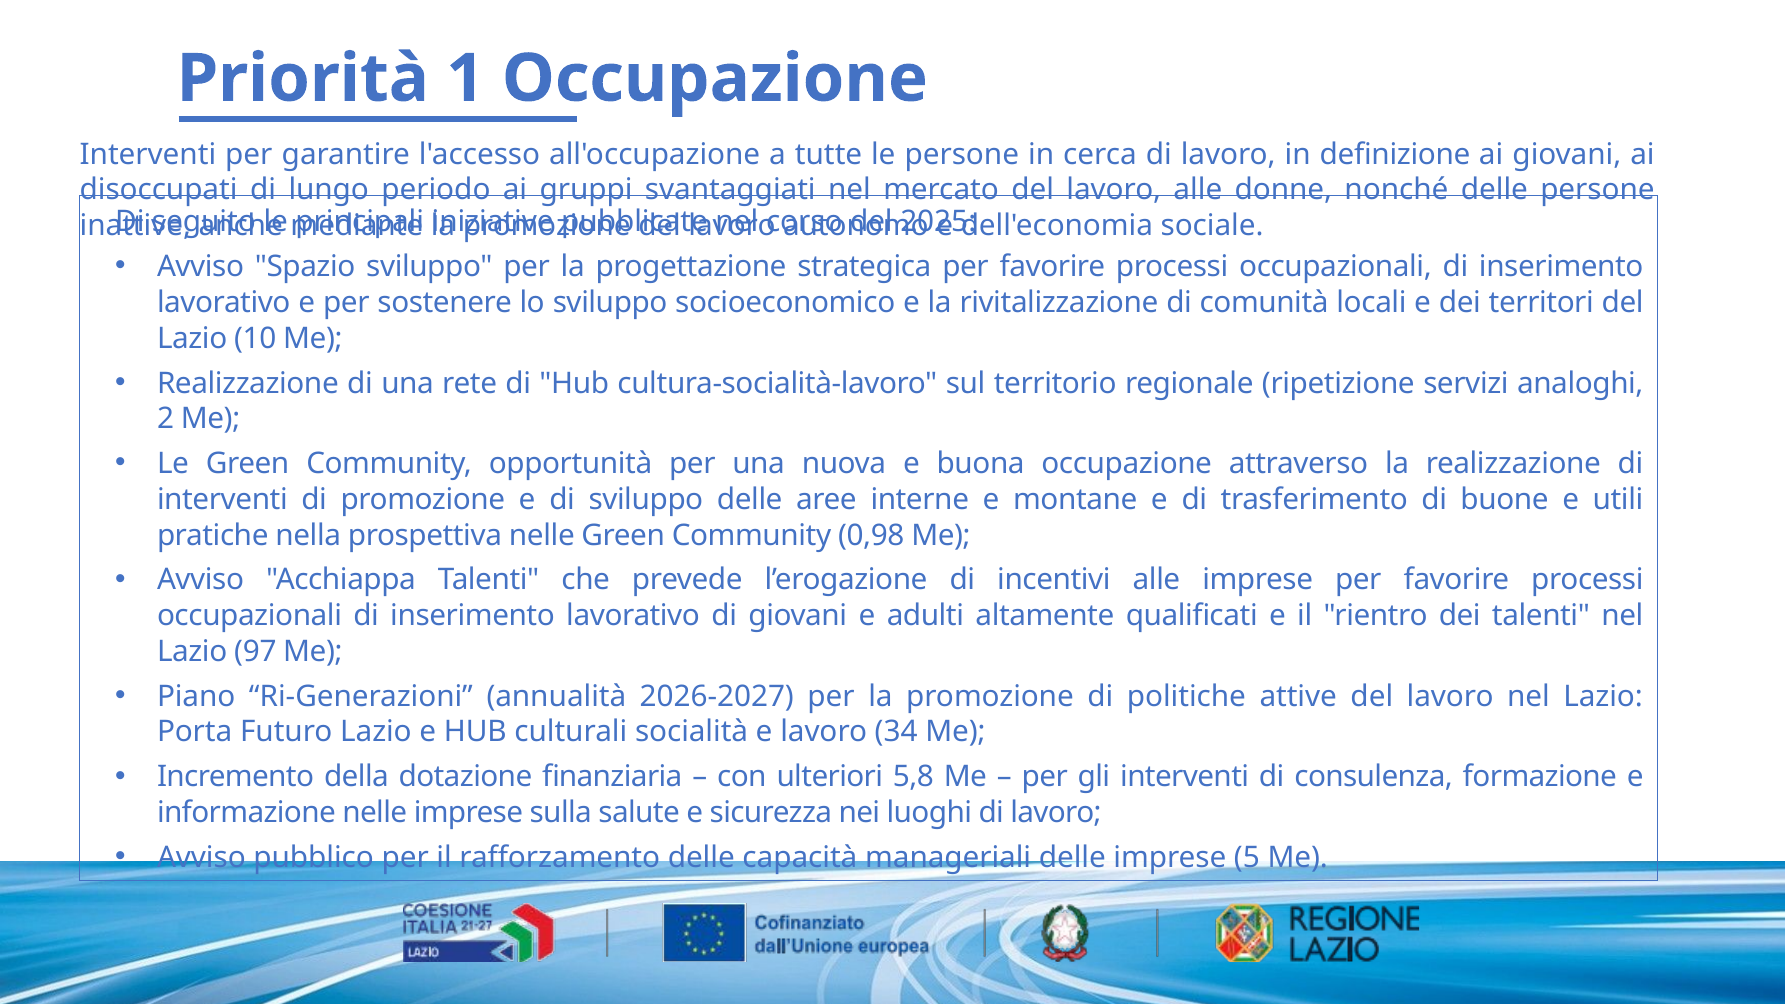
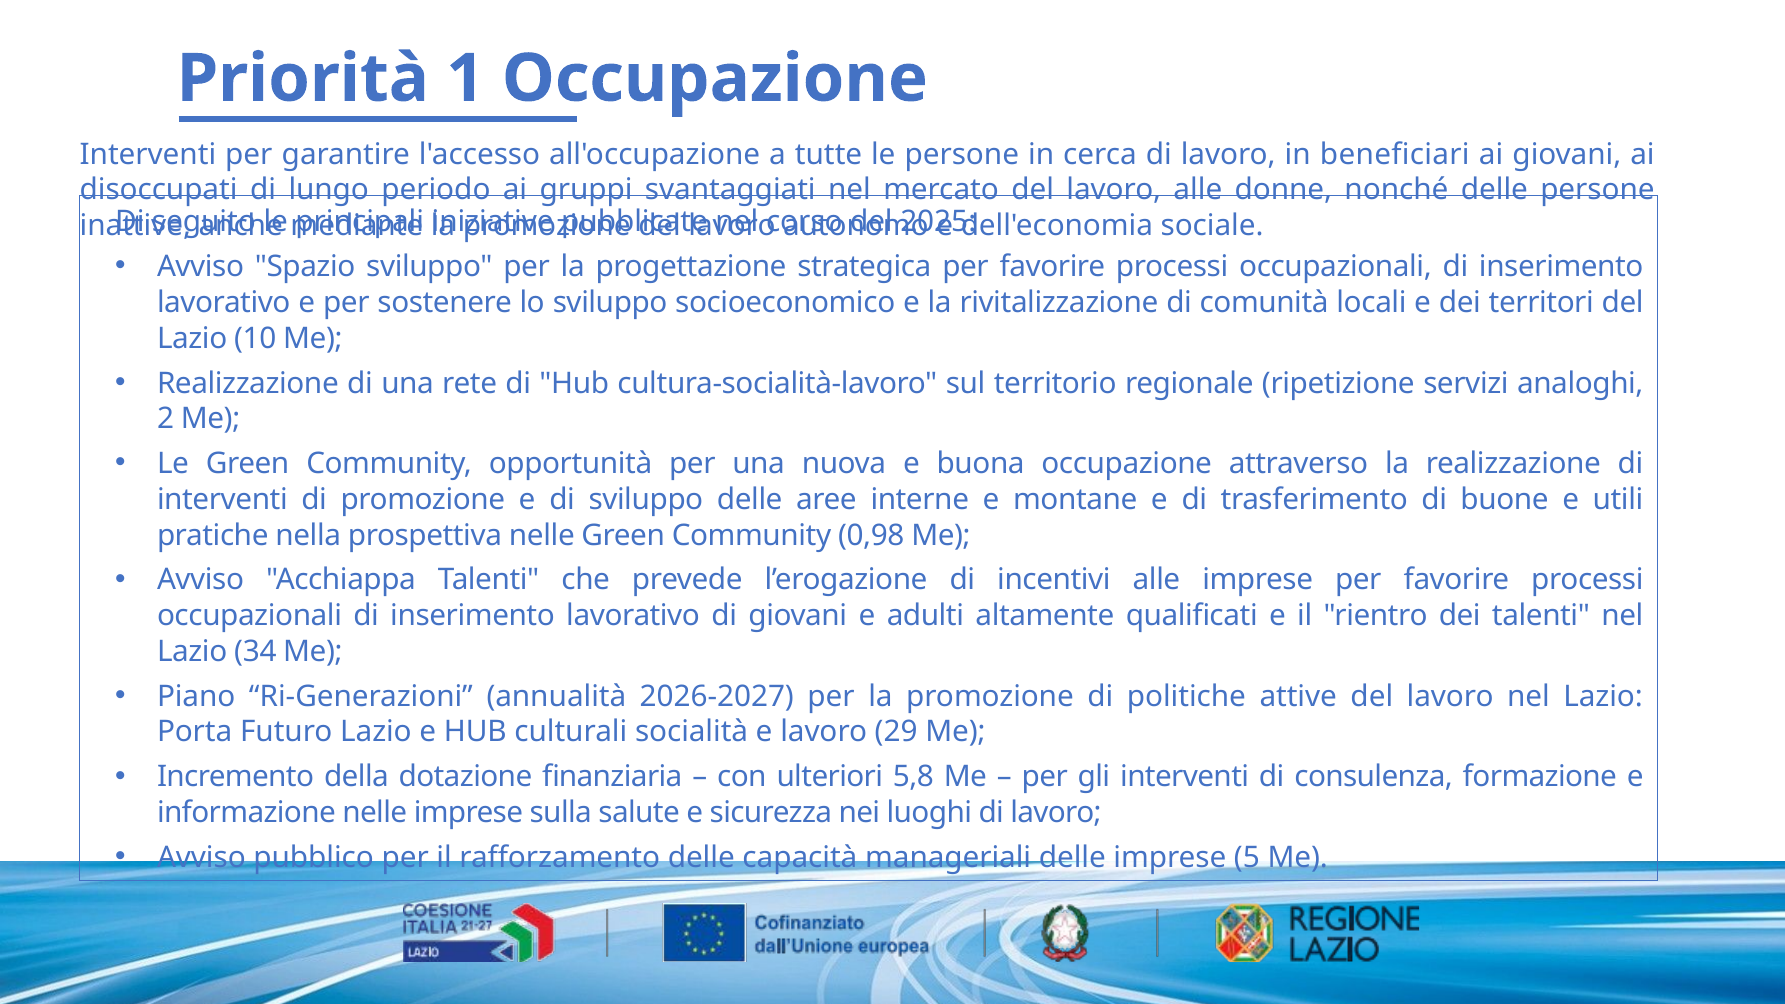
definizione: definizione -> beneficiari (1395, 154)
97: 97 -> 34 (255, 652)
34: 34 -> 29 (896, 732)
